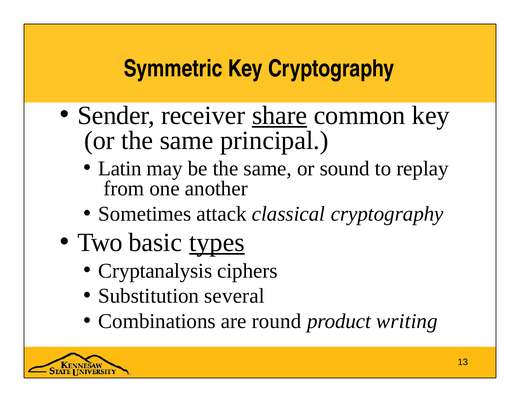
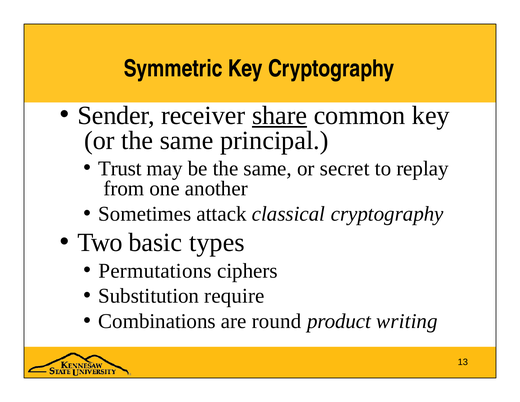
Latin: Latin -> Trust (120, 168)
sound: sound -> secret (345, 168)
types underline: present -> none (217, 242)
Cryptanalysis: Cryptanalysis -> Permutations (155, 271)
several: several -> require (234, 296)
